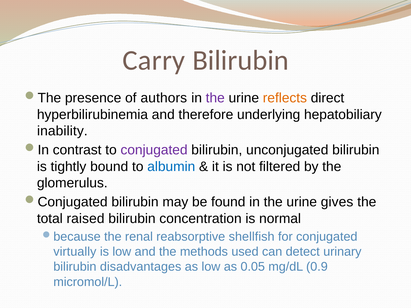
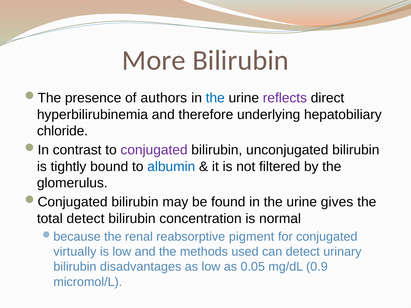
Carry: Carry -> More (154, 60)
the colour: purple -> blue (215, 98)
reflects colour: orange -> purple (285, 98)
inability: inability -> chloride (62, 131)
total raised: raised -> detect (86, 219)
shellfish: shellfish -> pigment (252, 237)
